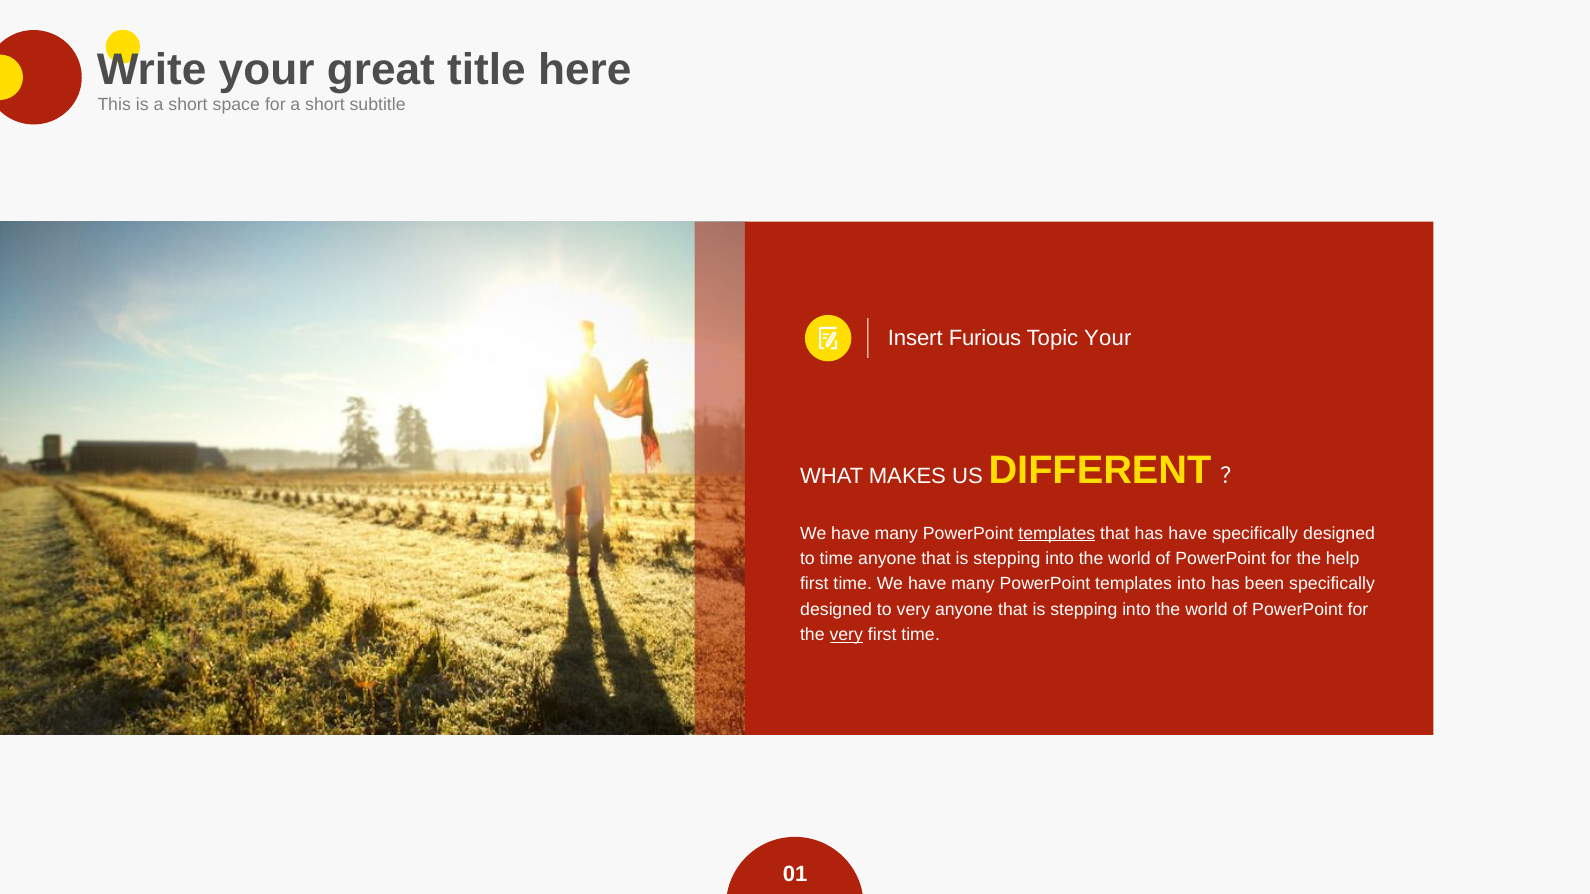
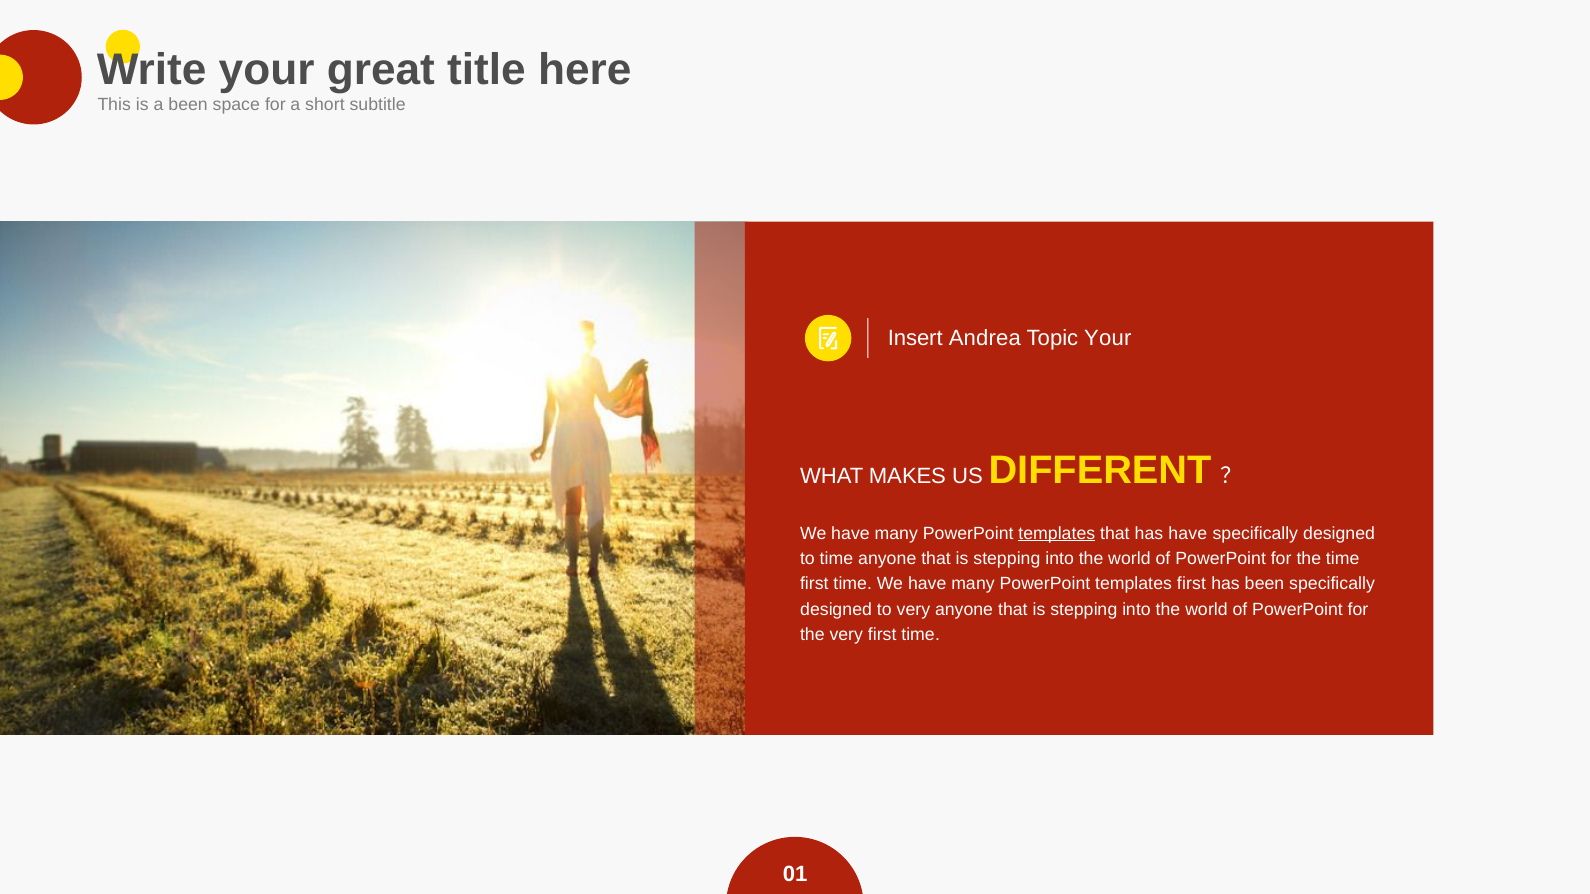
is a short: short -> been (188, 105)
Furious: Furious -> Andrea (985, 339)
the help: help -> time (1343, 559)
templates into: into -> first (1192, 584)
very underline: present -> none (846, 635)
